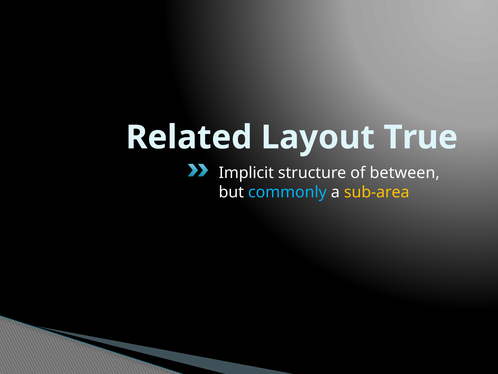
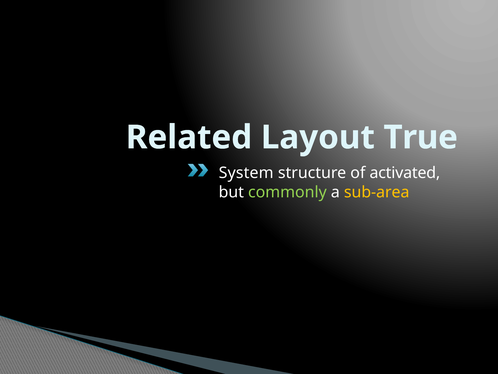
Implicit: Implicit -> System (246, 173)
between: between -> activated (405, 173)
commonly colour: light blue -> light green (287, 192)
